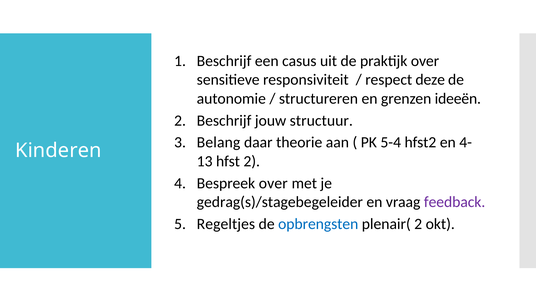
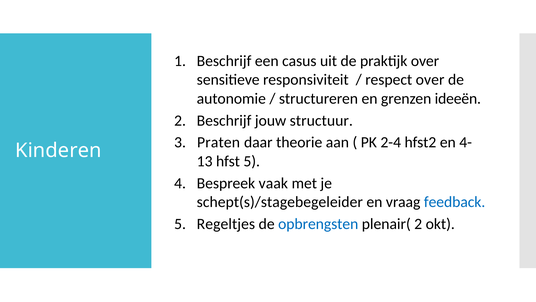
respect deze: deze -> over (430, 80)
Belang: Belang -> Praten (219, 142)
5-4: 5-4 -> 2-4 (391, 142)
hfst 2: 2 -> 5 (252, 161)
Bespreek over: over -> vaak (273, 183)
gedrag(s)/stagebegeleider: gedrag(s)/stagebegeleider -> schept(s)/stagebegeleider (280, 202)
feedback colour: purple -> blue (455, 202)
